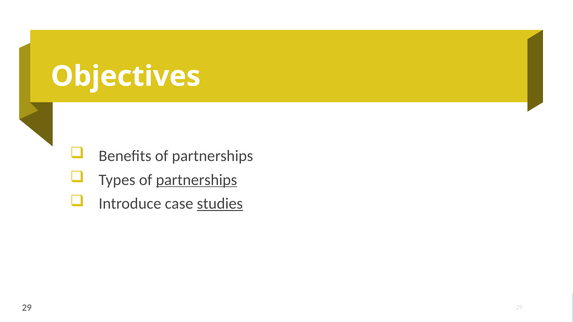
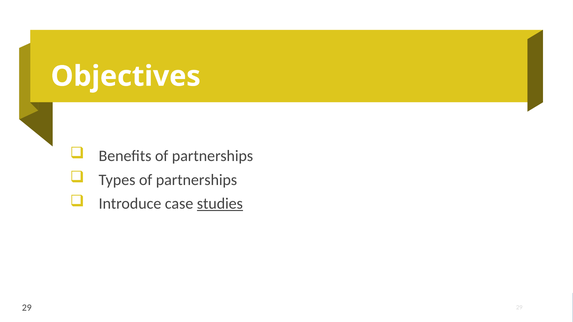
partnerships underline: present -> none (197, 180)
